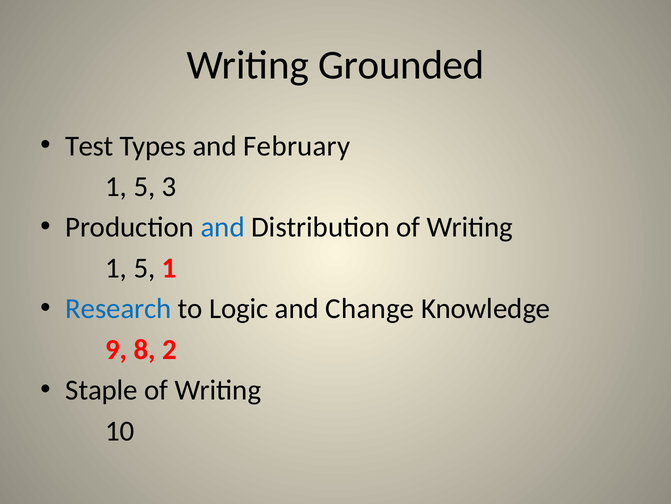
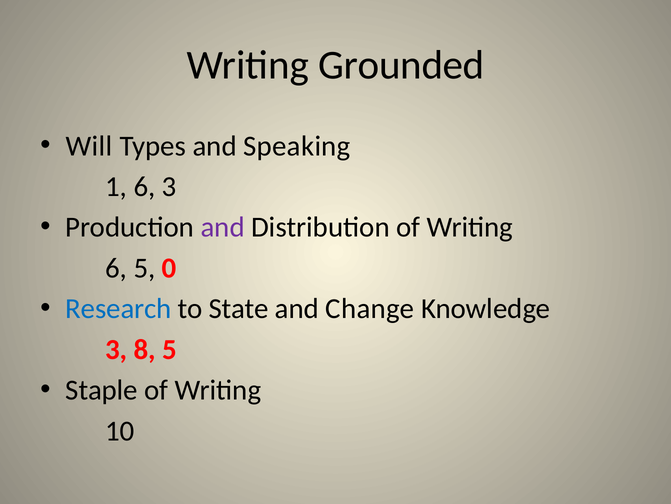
Test: Test -> Will (89, 146)
February: February -> Speaking (297, 146)
5: 5 -> 6 (144, 186)
and colour: blue -> purple (223, 227)
1: 1 -> 6 (116, 268)
5 1: 1 -> 0 (169, 268)
Logic: Logic -> State (239, 308)
9: 9 -> 3 (116, 349)
8 2: 2 -> 5 (170, 349)
